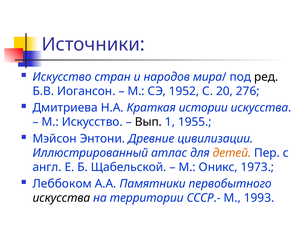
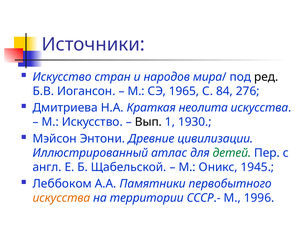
1952: 1952 -> 1965 (184, 91)
20: 20 -> 84 (224, 91)
истории: истории -> неолита (203, 108)
1955: 1955 -> 1930 (195, 122)
детей colour: orange -> green (232, 153)
1973: 1973 -> 1945 (257, 168)
искусства colour: black -> orange (61, 198)
1993: 1993 -> 1996 (259, 198)
